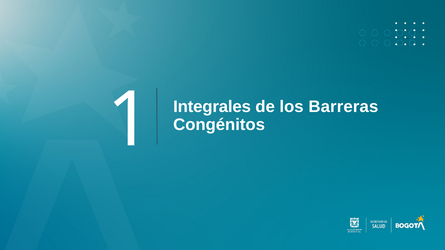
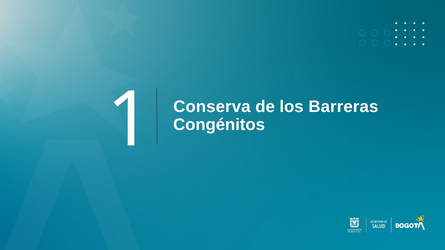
Integrales: Integrales -> Conserva (212, 107)
